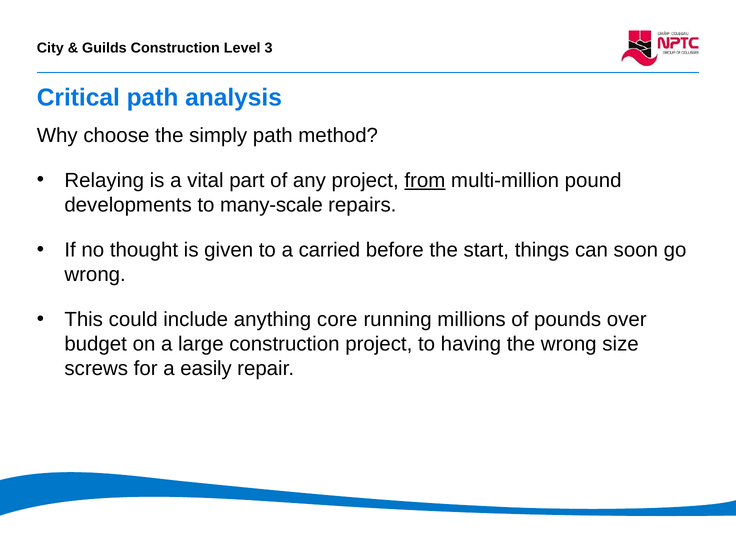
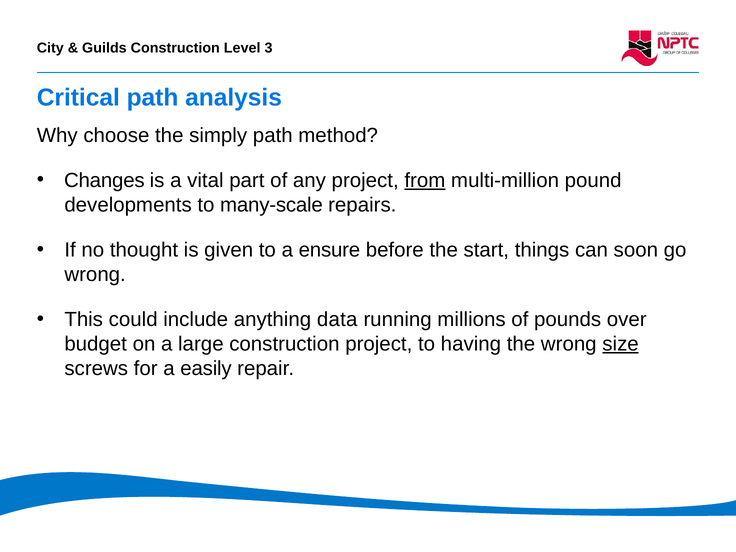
Relaying: Relaying -> Changes (104, 180)
carried: carried -> ensure (329, 250)
core: core -> data (337, 319)
size underline: none -> present (621, 344)
